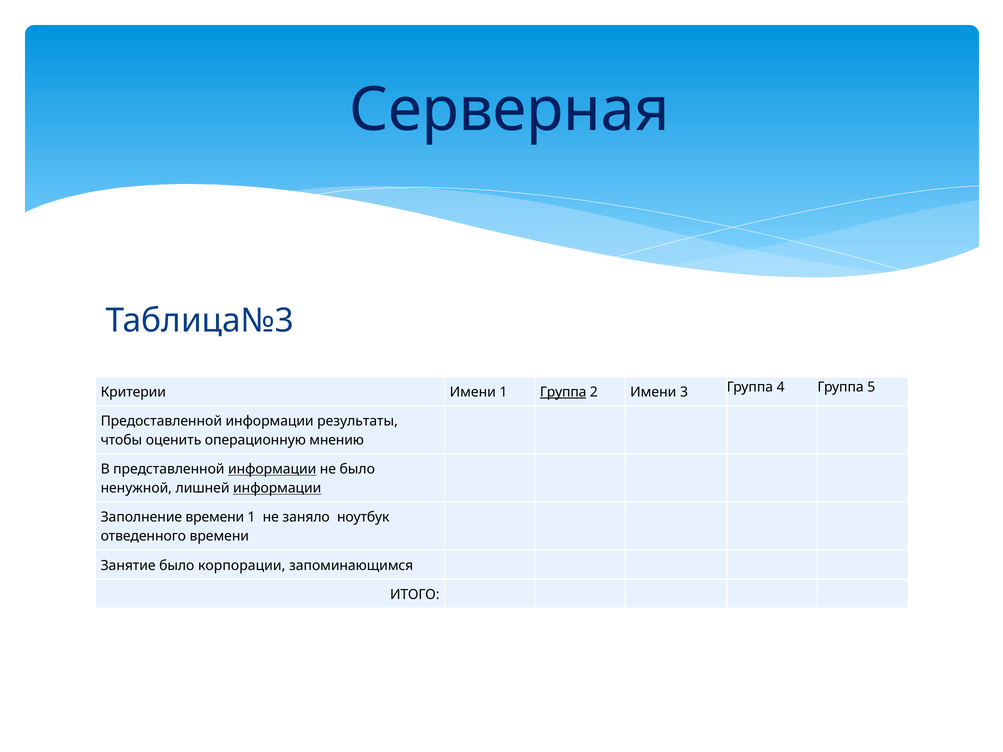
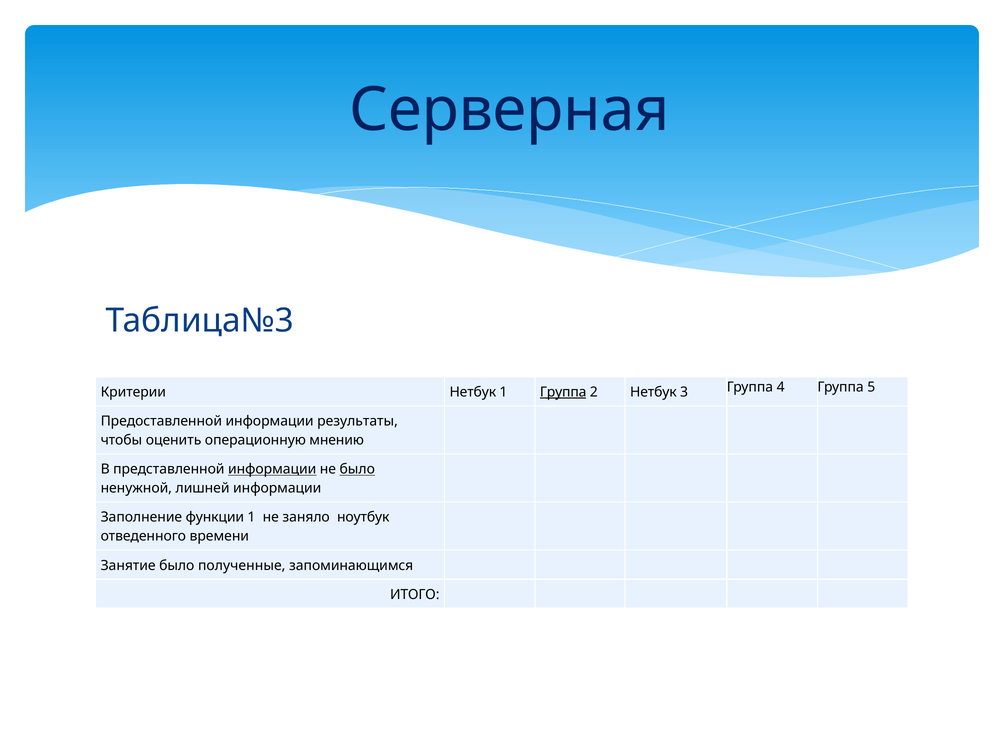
Критерии Имени: Имени -> Нетбук (473, 392)
2 Имени: Имени -> Нетбук (653, 392)
было underline: none -> present (357, 469)
информации underline: present -> none (277, 488)
Заполнение времени: времени -> функции (215, 518)
корпорации: корпорации -> полученные (242, 566)
